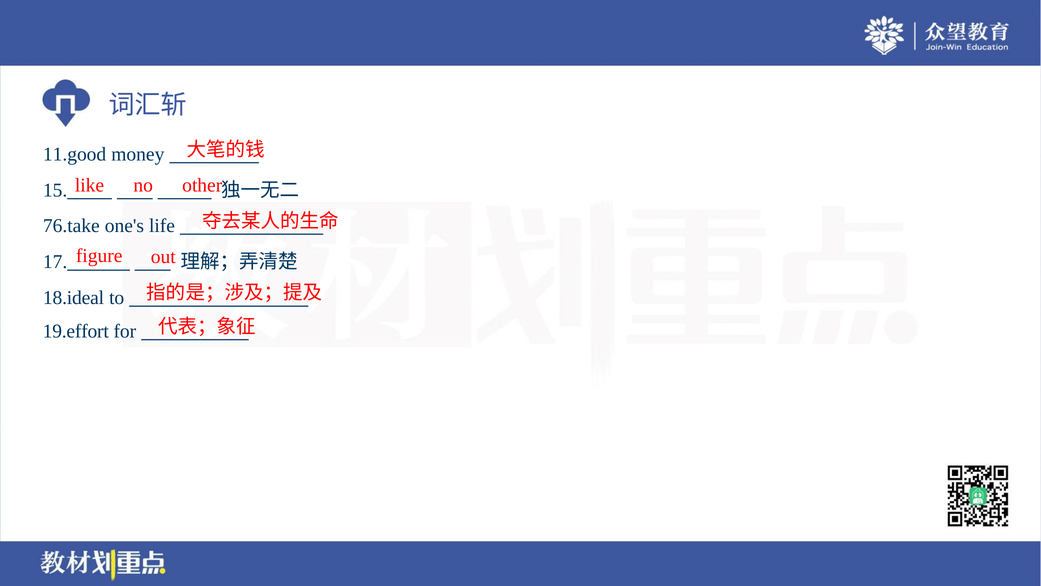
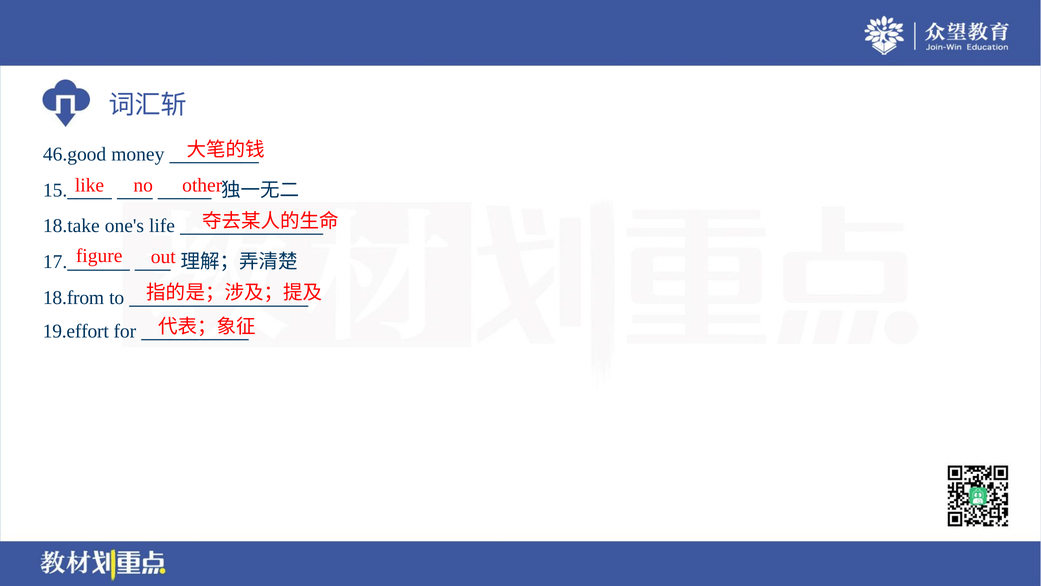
11.good: 11.good -> 46.good (75, 154)
76.take: 76.take -> 18.take (71, 226)
18.ideal: 18.ideal -> 18.from (74, 297)
